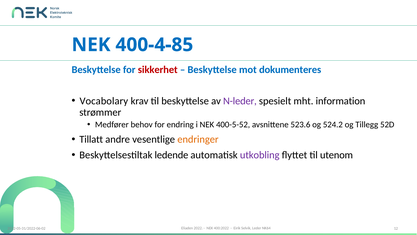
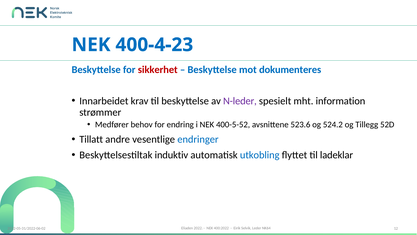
400-4-85: 400-4-85 -> 400-4-23 (154, 45)
Vocabolary: Vocabolary -> Innarbeidet (104, 101)
endringer colour: orange -> blue (198, 139)
ledende: ledende -> induktiv (171, 155)
utkobling colour: purple -> blue (260, 155)
utenom: utenom -> ladeklar (337, 155)
